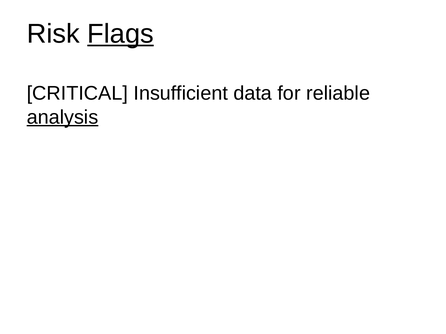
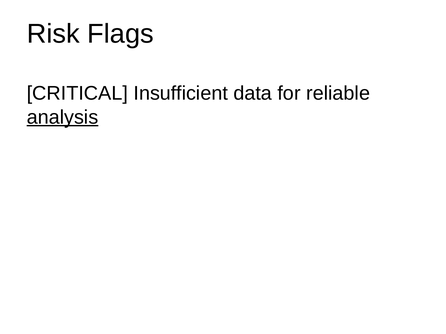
Flags underline: present -> none (121, 34)
